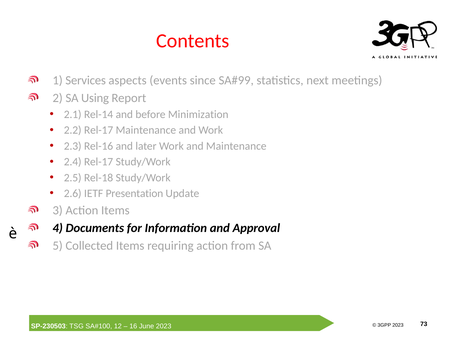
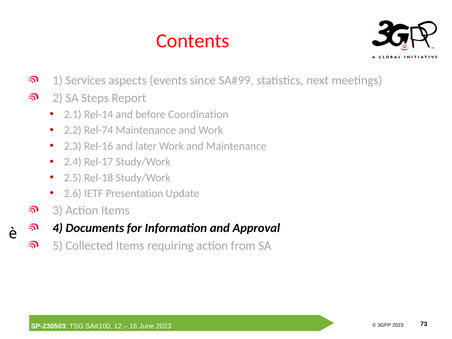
Using: Using -> Steps (95, 98)
Minimization: Minimization -> Coordination (198, 114)
2.2 Rel-17: Rel-17 -> Rel-74 (99, 130)
